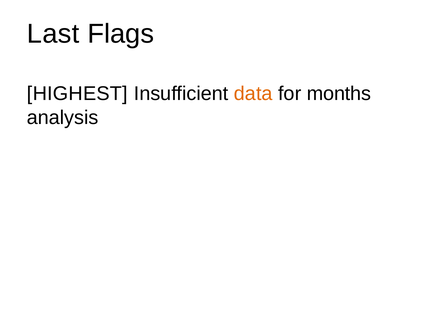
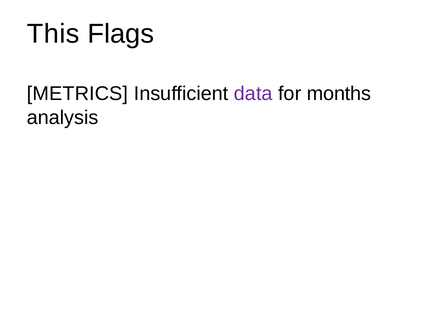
Last: Last -> This (53, 34)
HIGHEST: HIGHEST -> METRICS (77, 94)
data colour: orange -> purple (253, 94)
